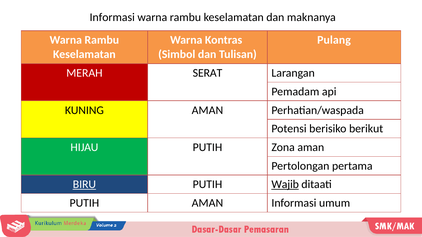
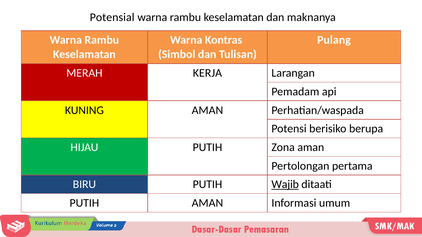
Informasi: Informasi -> Potensial (112, 17)
SERAT: SERAT -> KERJA (207, 73)
berikut: berikut -> berupa (366, 129)
BIRU underline: present -> none (84, 185)
